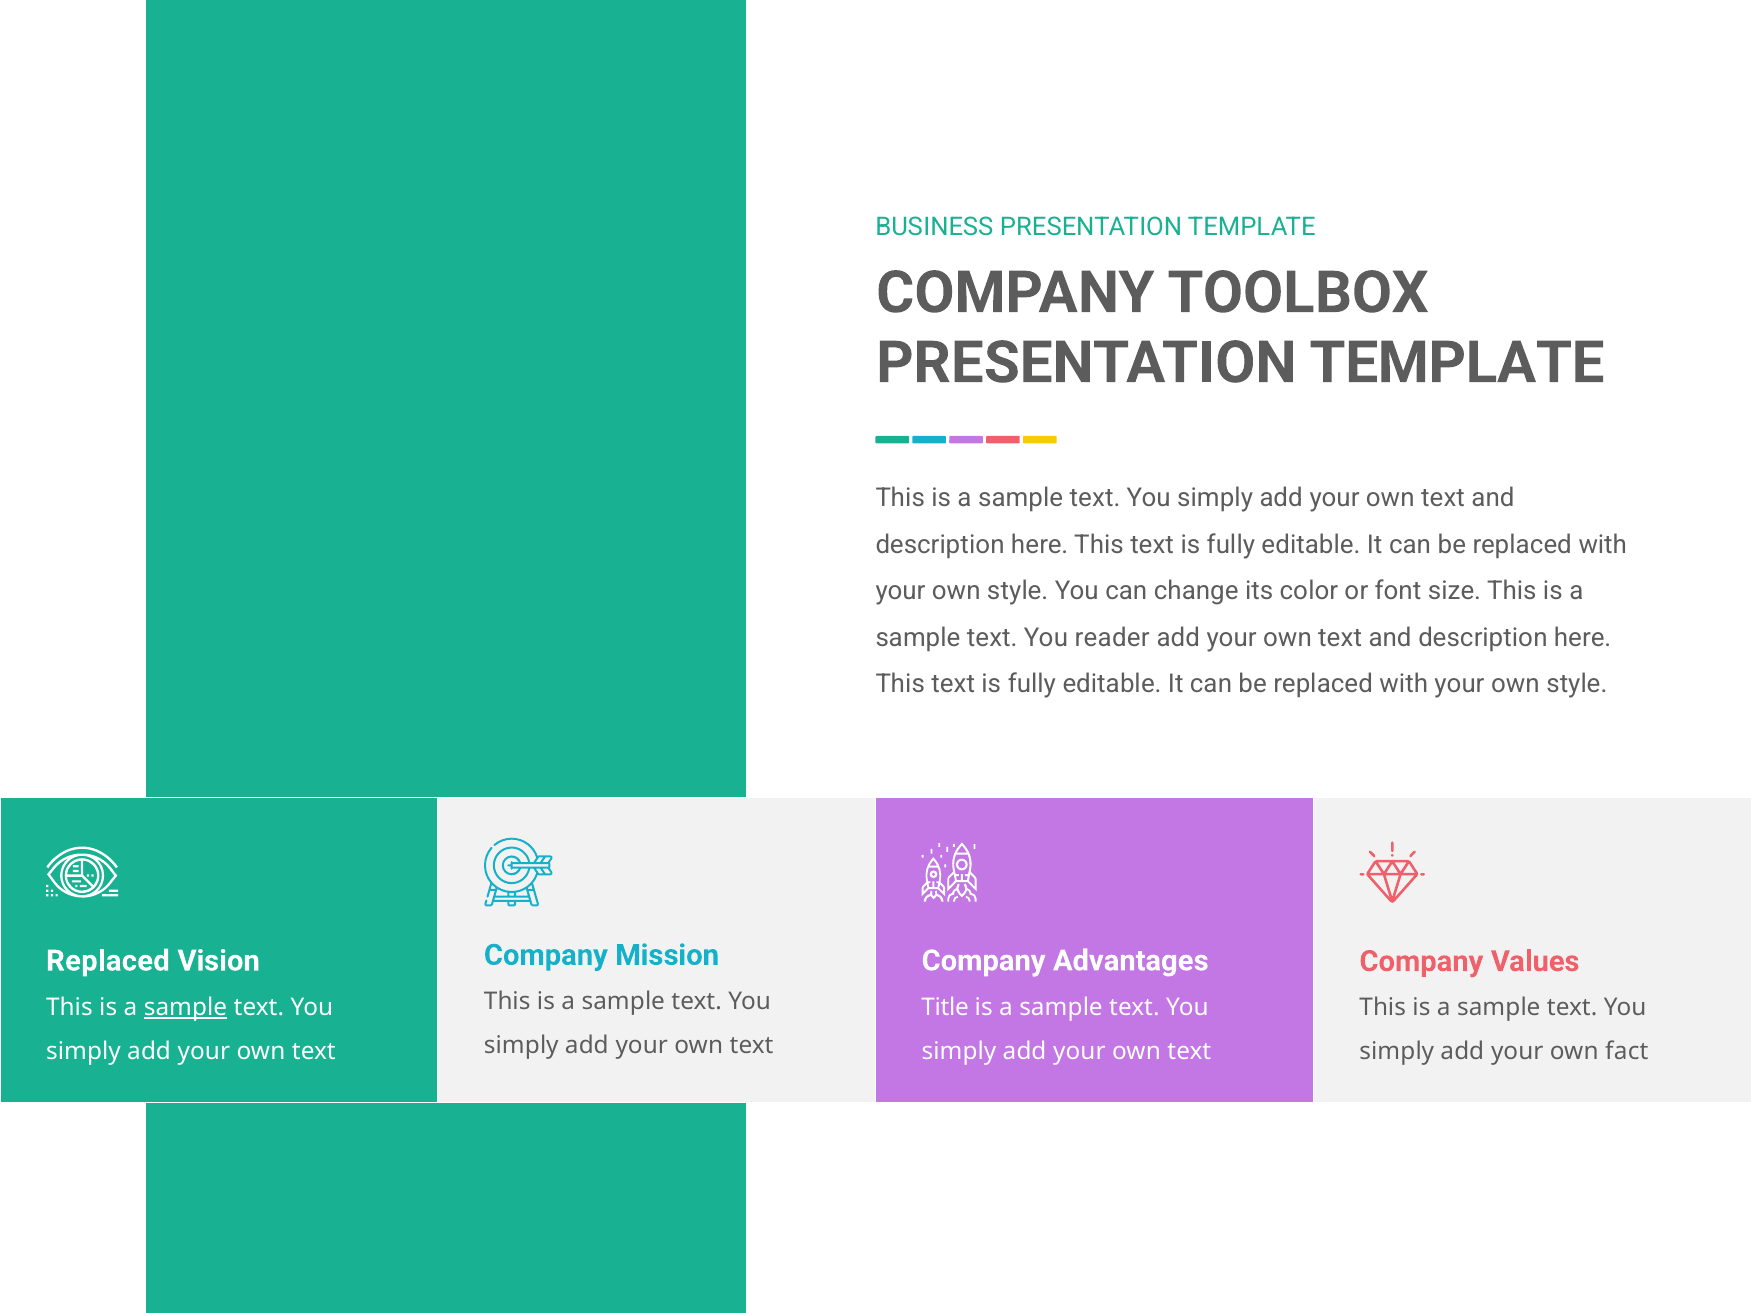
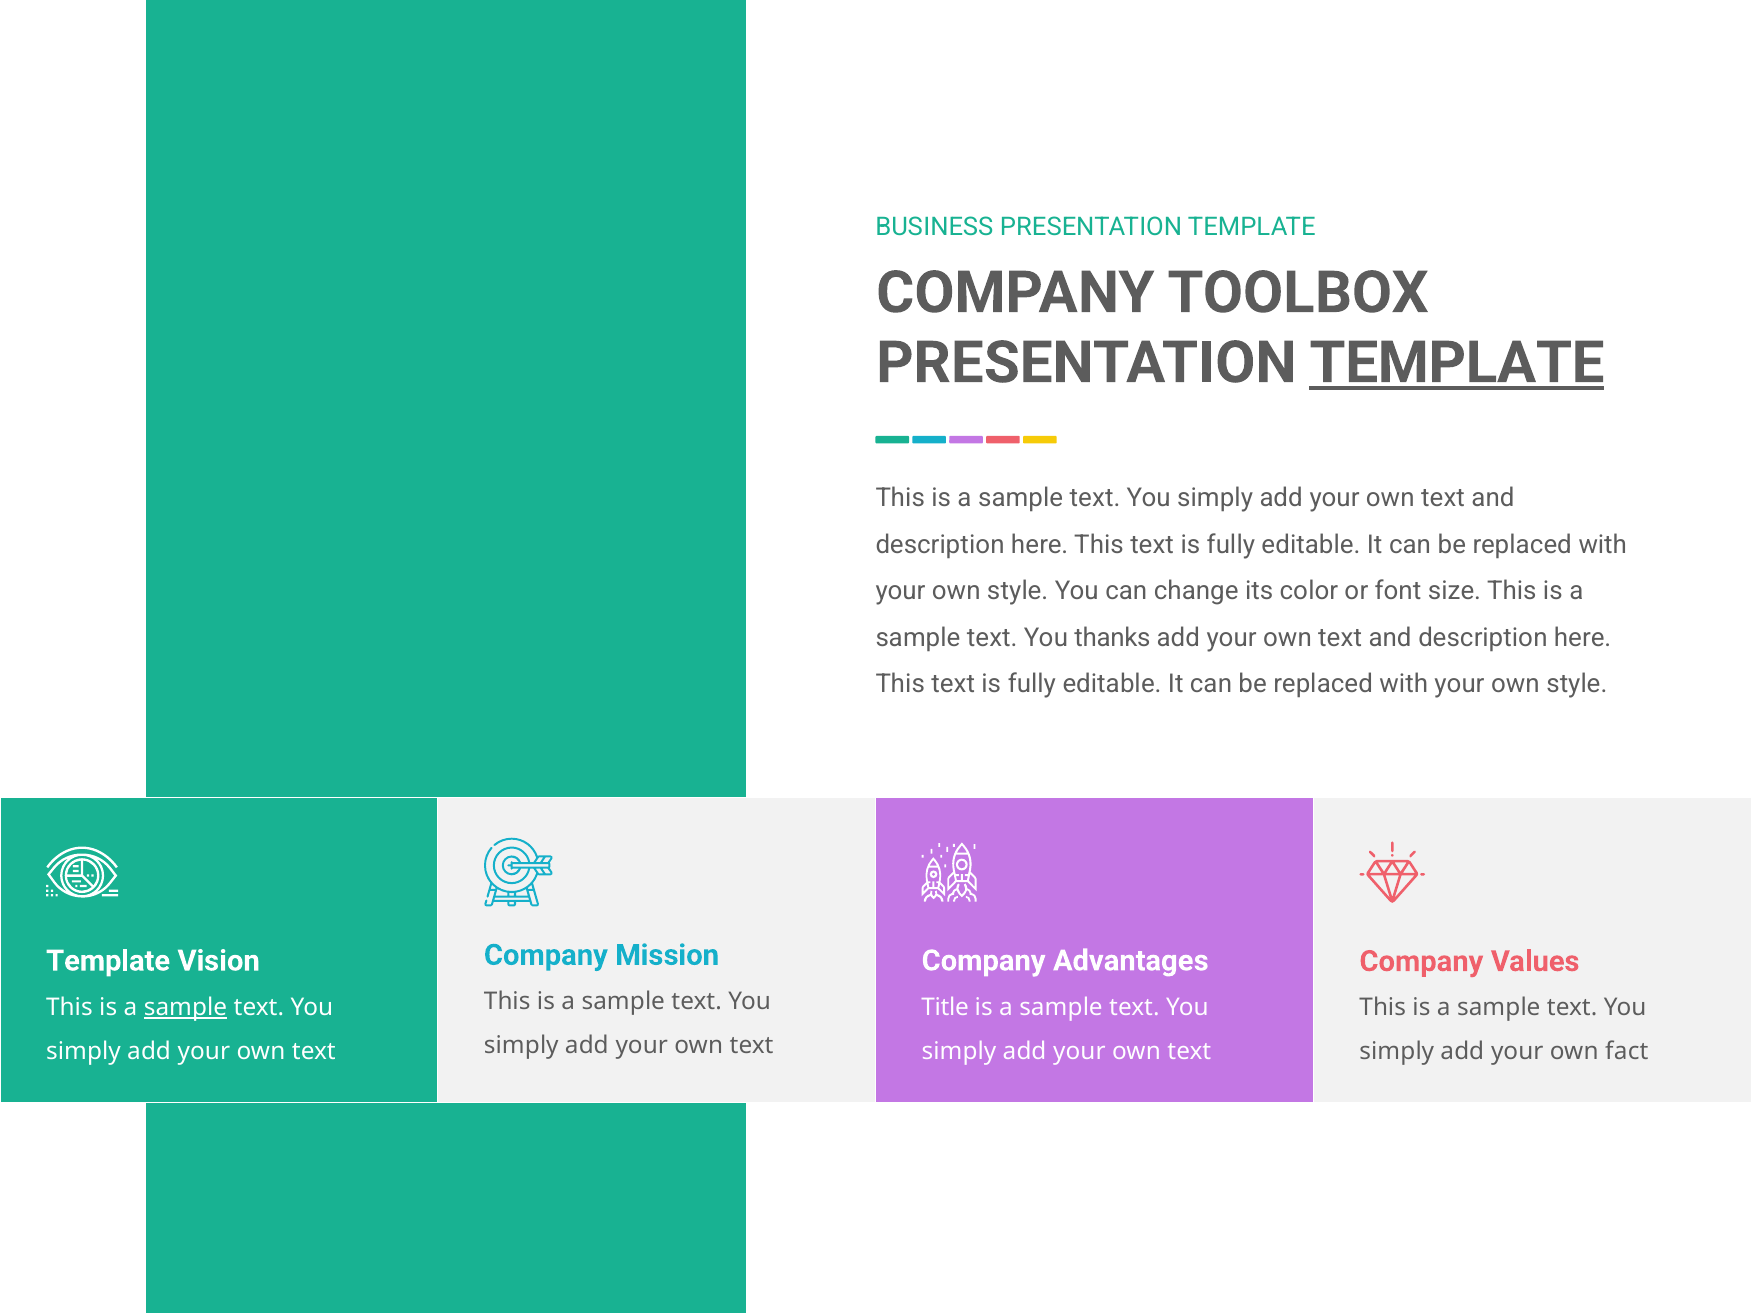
TEMPLATE underline: none -> present (1457, 363)
reader: reader -> thanks (1112, 638)
Replaced: Replaced -> Template (108, 961)
